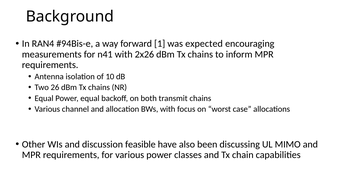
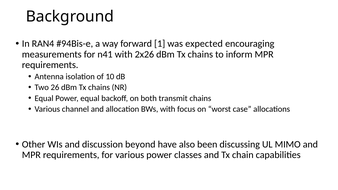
feasible: feasible -> beyond (140, 144)
